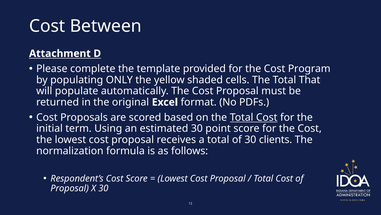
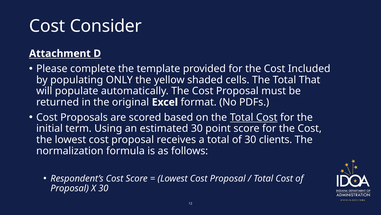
Between: Between -> Consider (106, 26)
Program: Program -> Included (309, 68)
